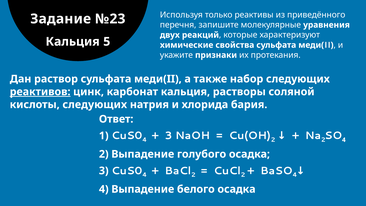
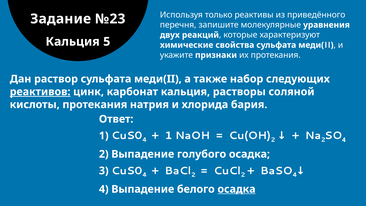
кислоты следующих: следующих -> протекания (95, 105)
3: 3 -> 1 (168, 136)
осадка underline: none -> present (237, 189)
